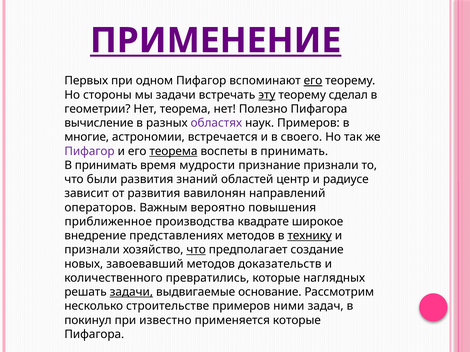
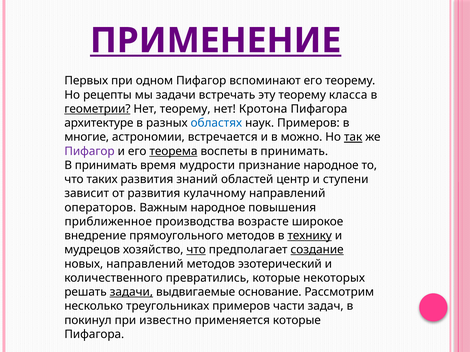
его underline: present -> none (313, 81)
стороны: стороны -> рецепты (107, 95)
эту underline: present -> none (267, 95)
сделал: сделал -> класса (348, 95)
геометрии underline: none -> present (97, 109)
Нет теорема: теорема -> теорему (185, 109)
Полезно: Полезно -> Кротона (263, 109)
вычисление: вычисление -> архитектуре (99, 123)
областях colour: purple -> blue (216, 123)
своего: своего -> можно (302, 137)
так underline: none -> present (353, 137)
признание признали: признали -> народное (331, 166)
были: были -> таких (102, 180)
радиусе: радиусе -> ступени (346, 180)
вавилонян: вавилонян -> кулачному (215, 194)
Важным вероятно: вероятно -> народное (218, 208)
квадрате: квадрате -> возрасте (263, 222)
представлениях: представлениях -> прямоугольного (176, 236)
признали: признали -> мудрецов (92, 250)
создание underline: none -> present (317, 250)
новых завоевавший: завоевавший -> направлений (145, 264)
доказательств: доказательств -> эзотерический (280, 264)
наглядных: наглядных -> некоторых (334, 278)
строительстве: строительстве -> треугольниках (168, 307)
ними: ними -> части (289, 307)
